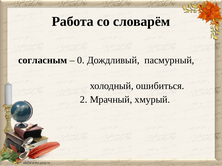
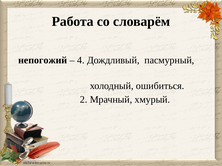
согласным: согласным -> непогожий (43, 60)
0: 0 -> 4 (81, 60)
